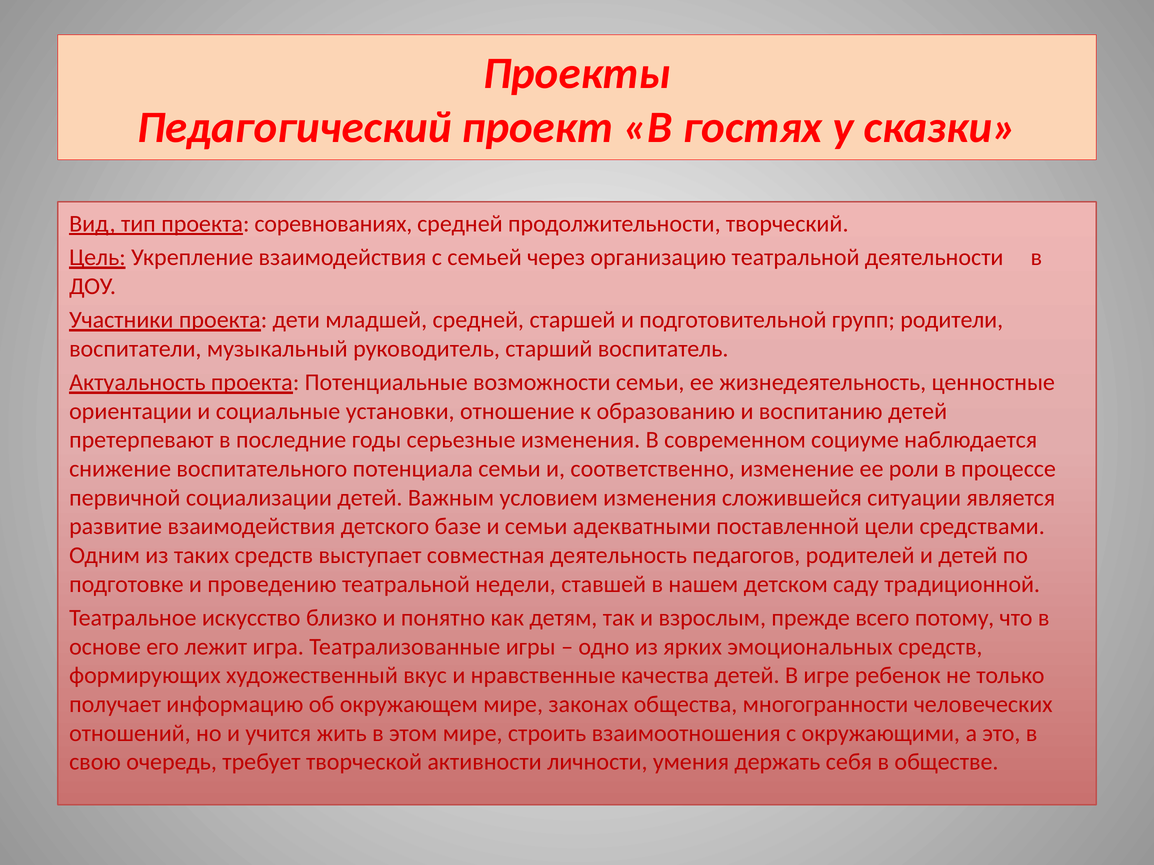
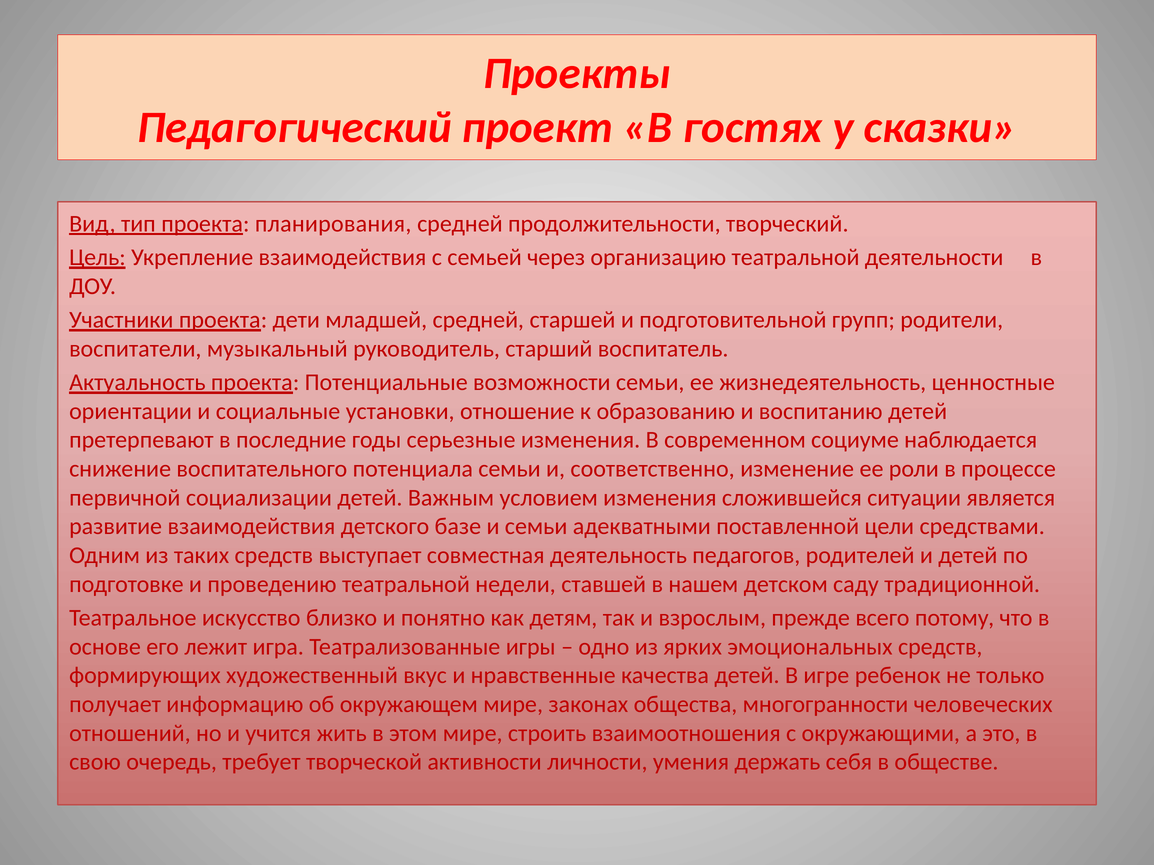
соревнованиях: соревнованиях -> планирования (333, 224)
